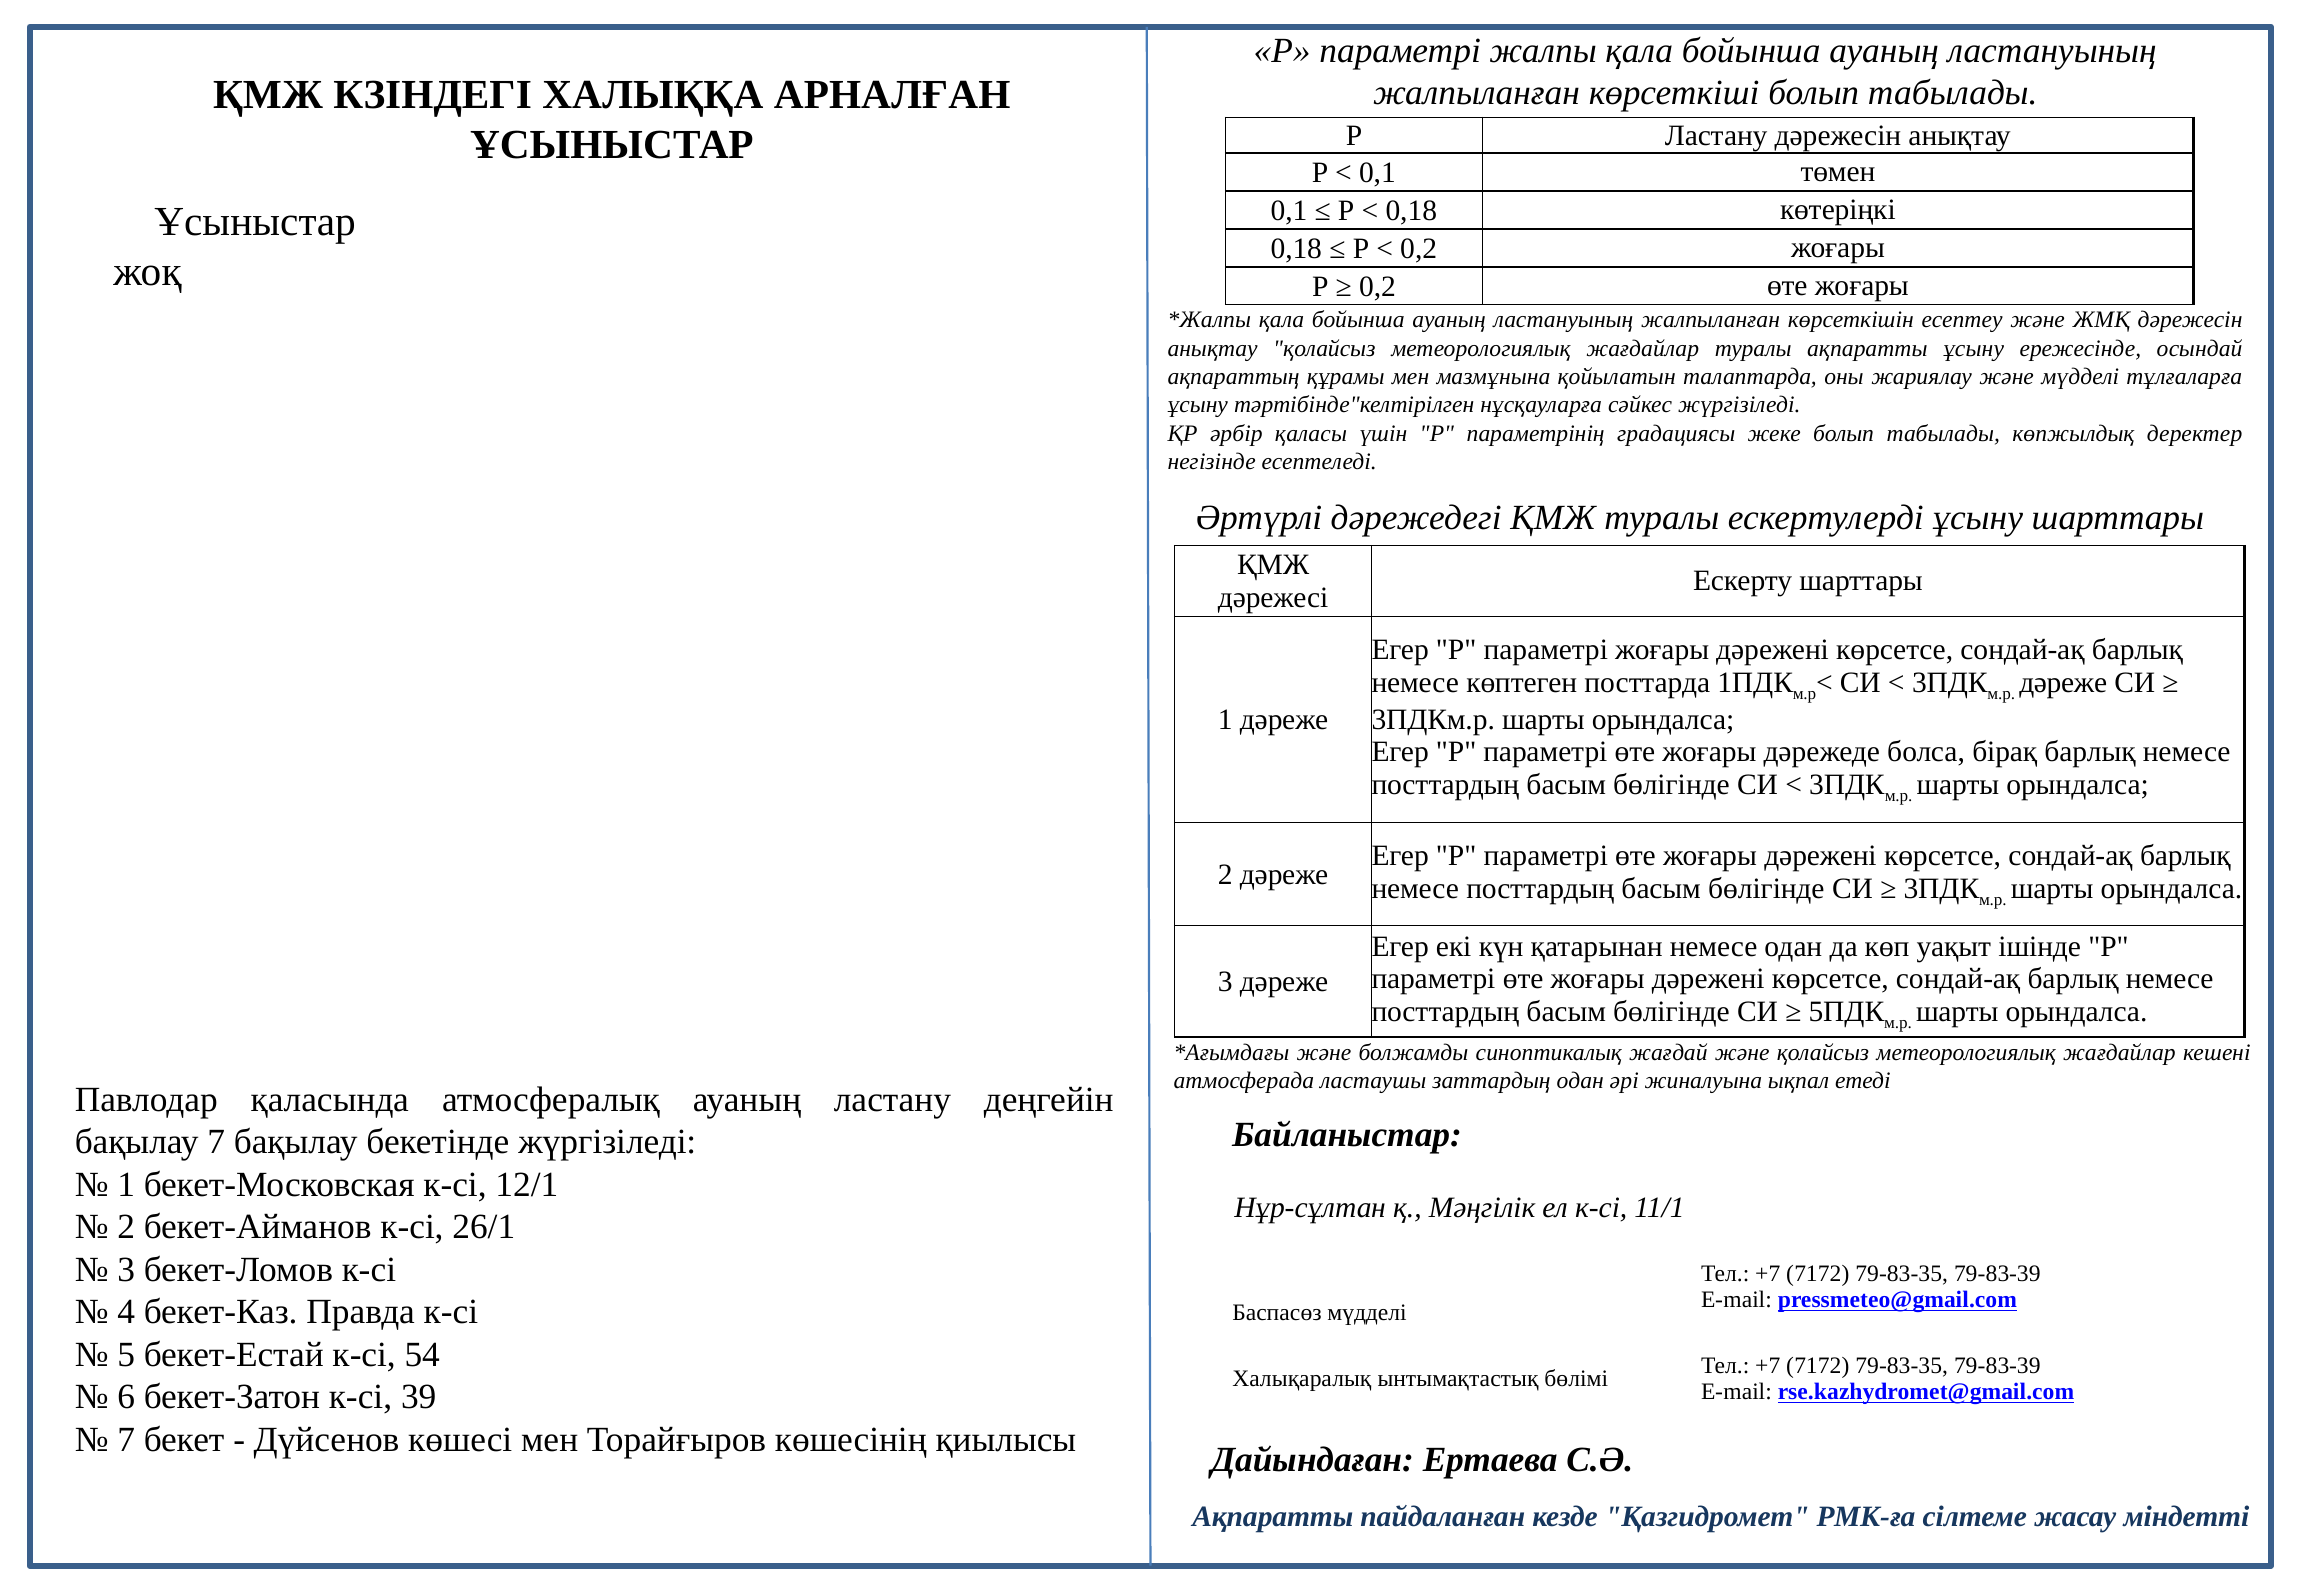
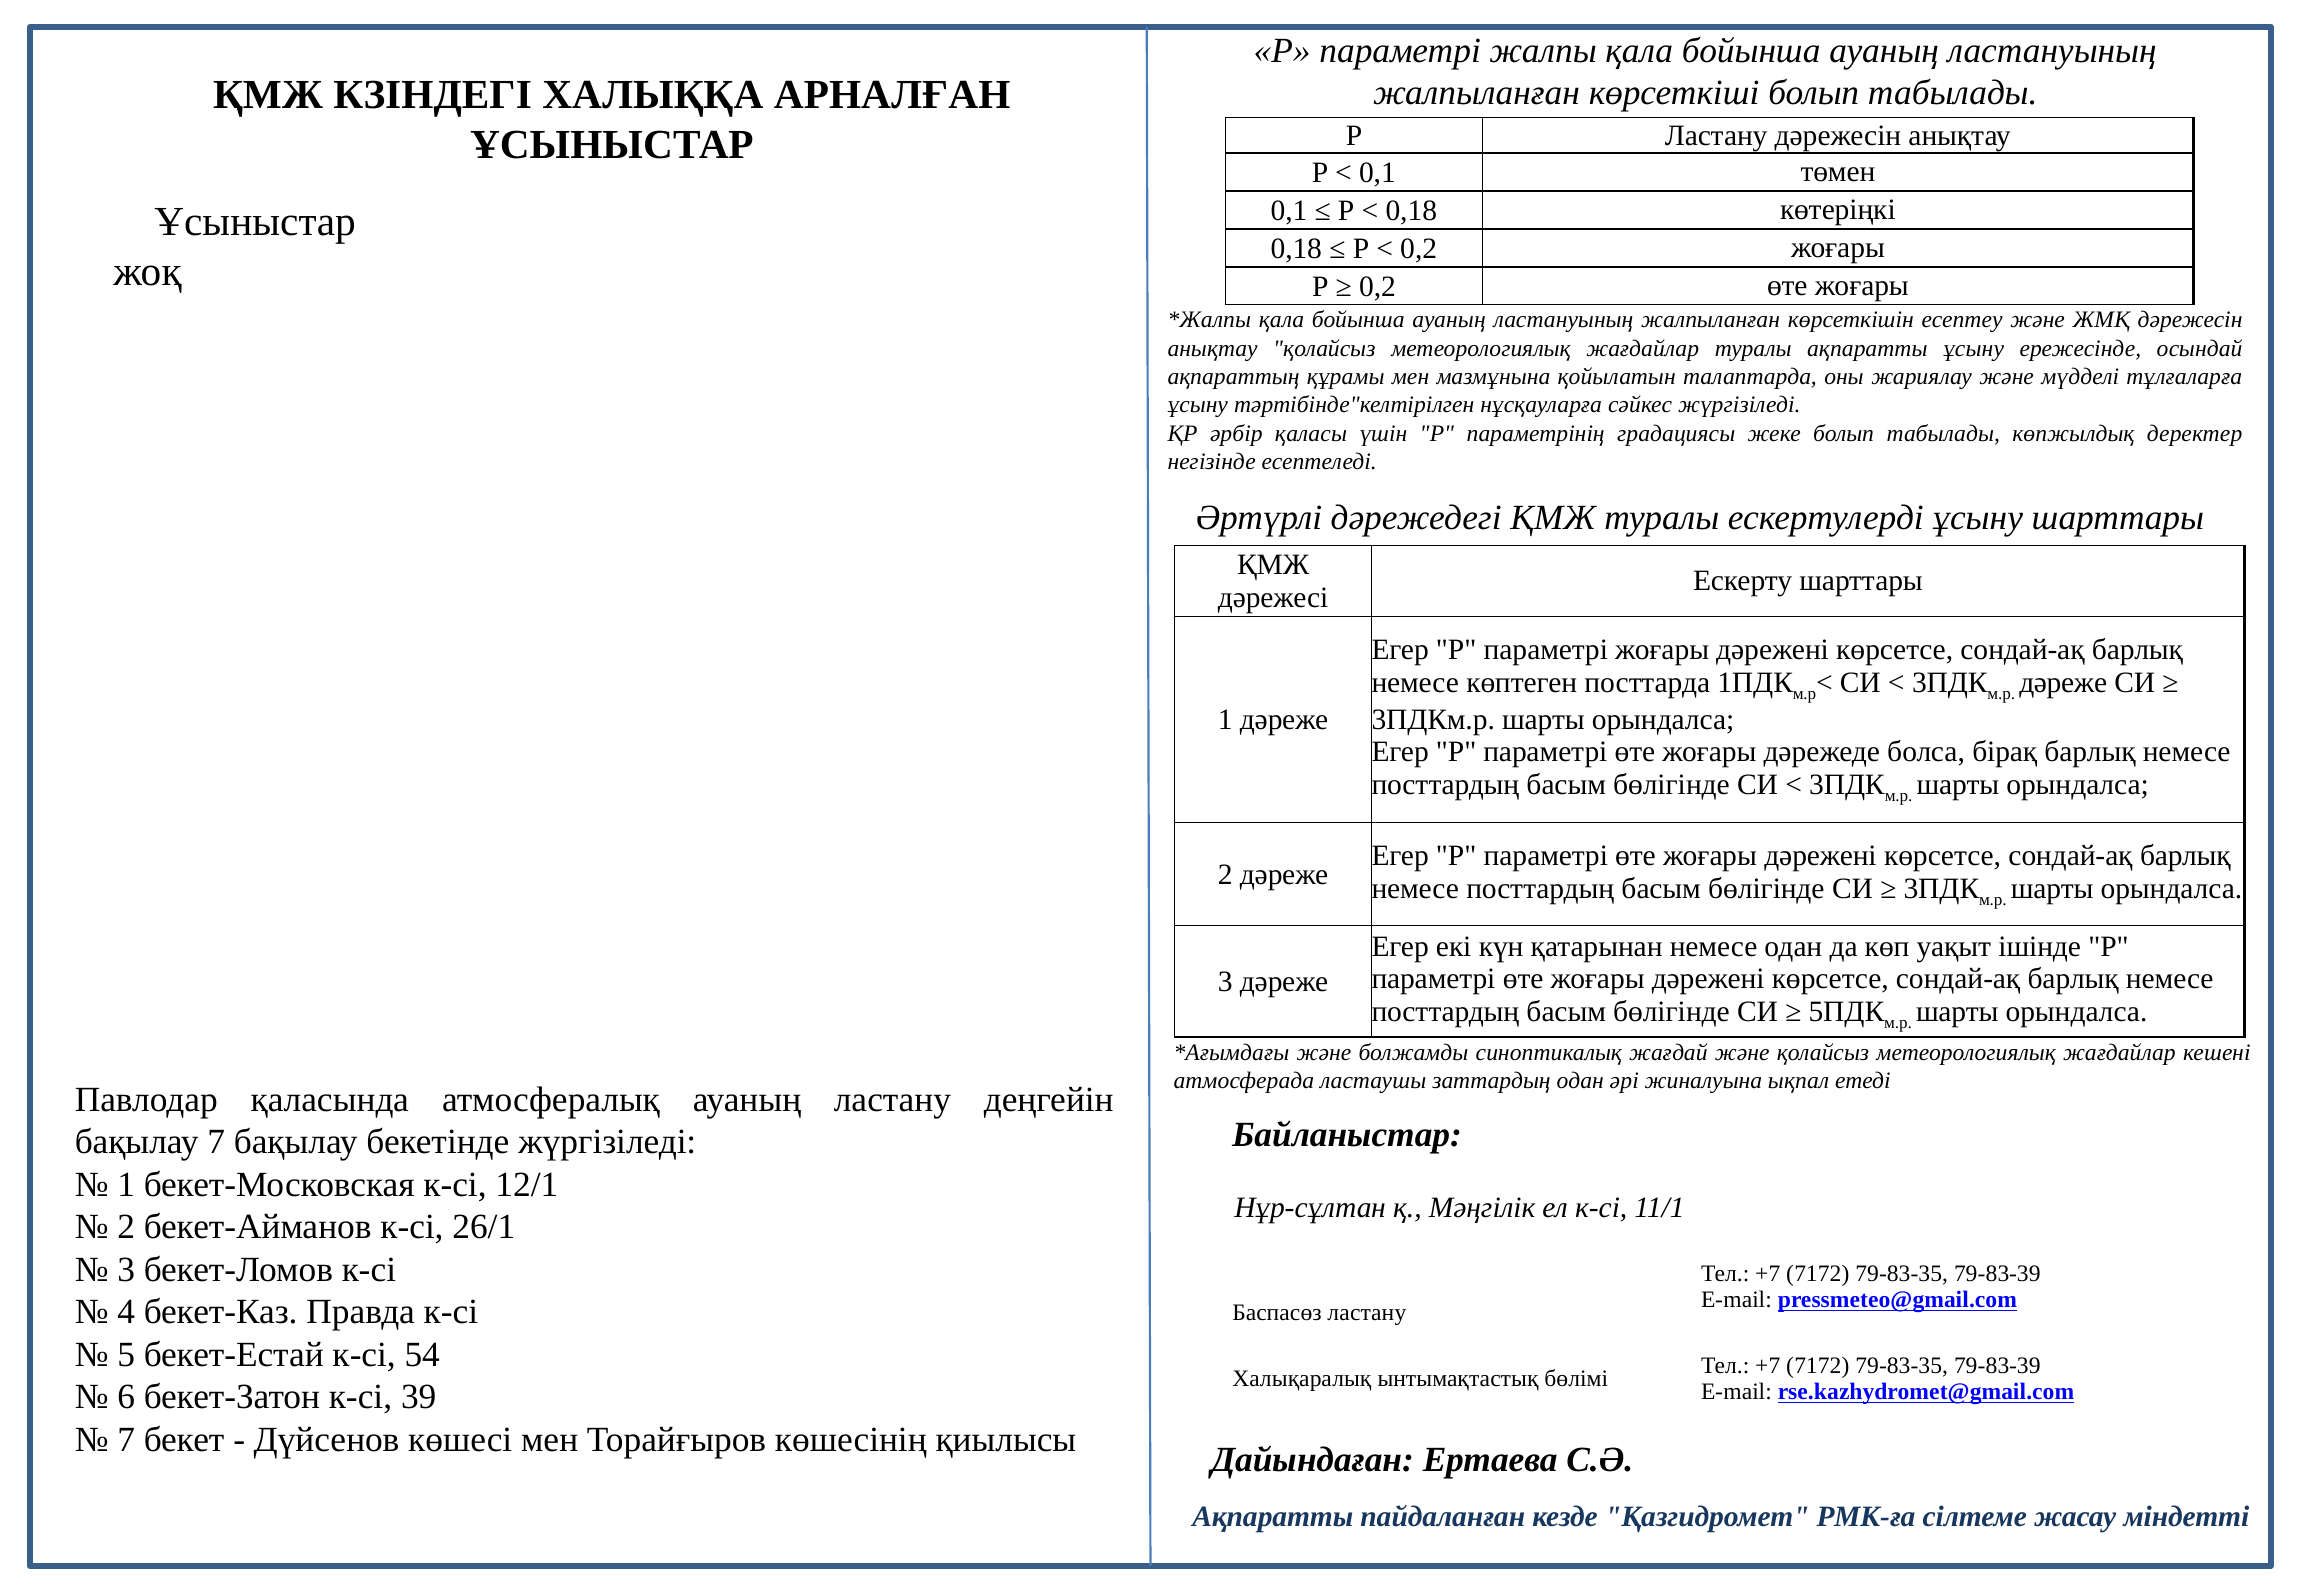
Баспасөз мүдделі: мүдделі -> ластану (1367, 1313)
